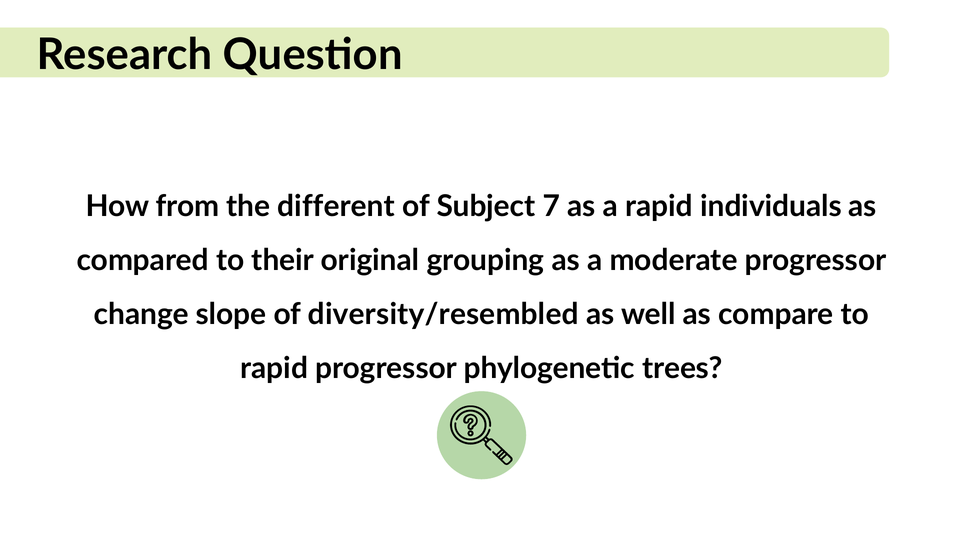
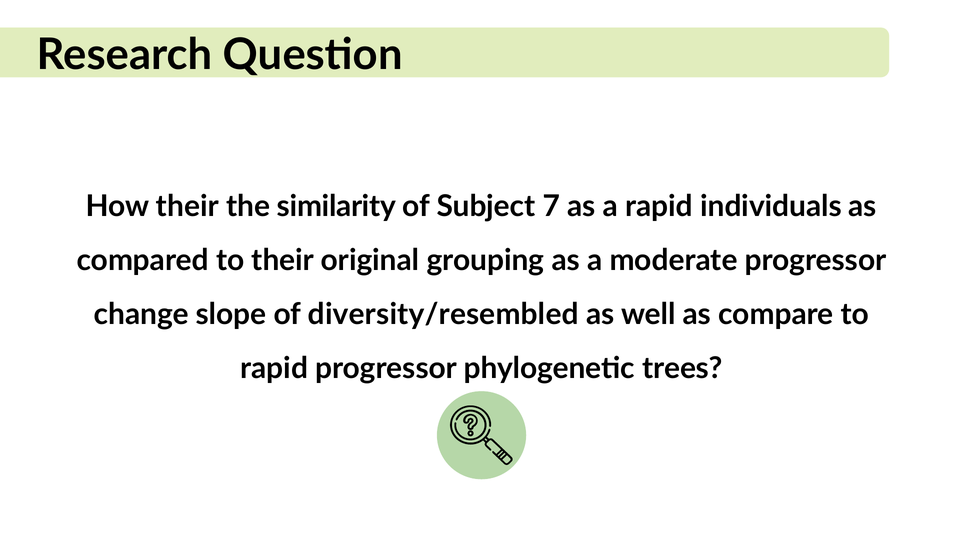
How from: from -> their (187, 207)
different: different -> similarity (336, 207)
